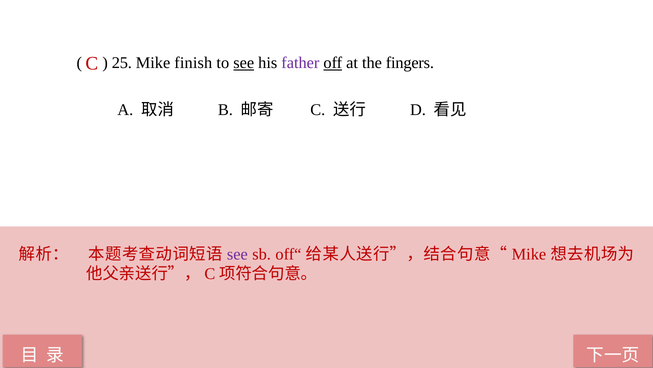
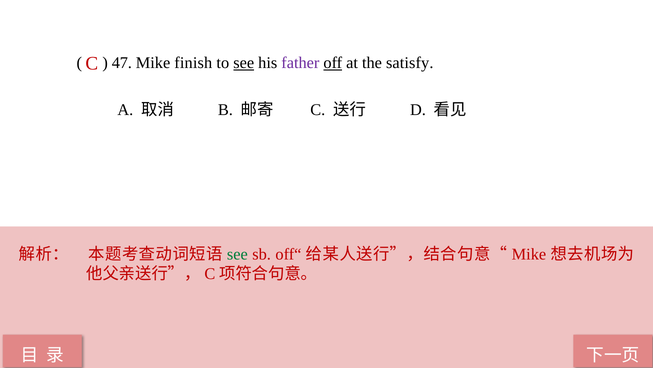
25: 25 -> 47 (122, 63)
fingers: fingers -> satisfy (410, 63)
see colour: purple -> green (237, 254)
